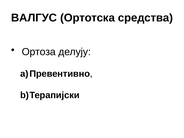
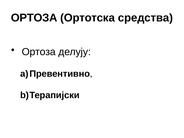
ВАЛГУС: ВАЛГУС -> ОРТОЗА (34, 18)
